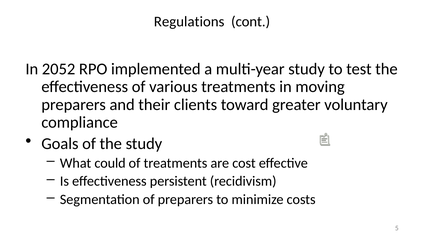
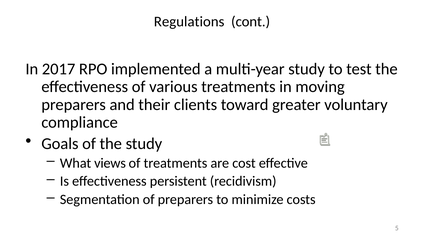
2052: 2052 -> 2017 (59, 69)
could: could -> views (110, 163)
